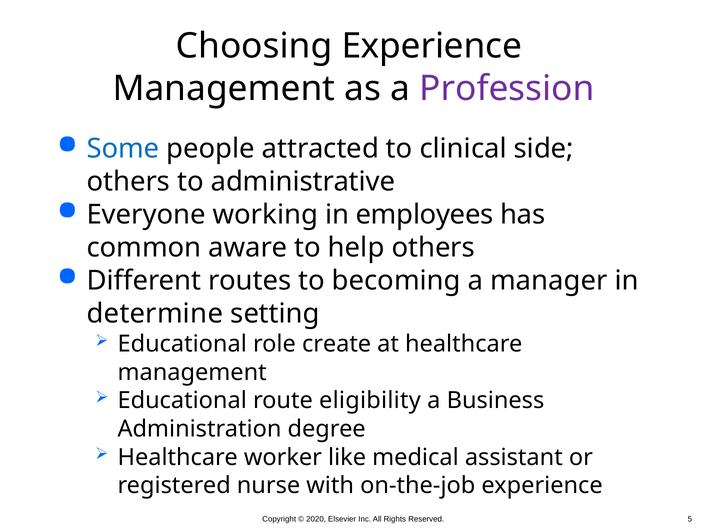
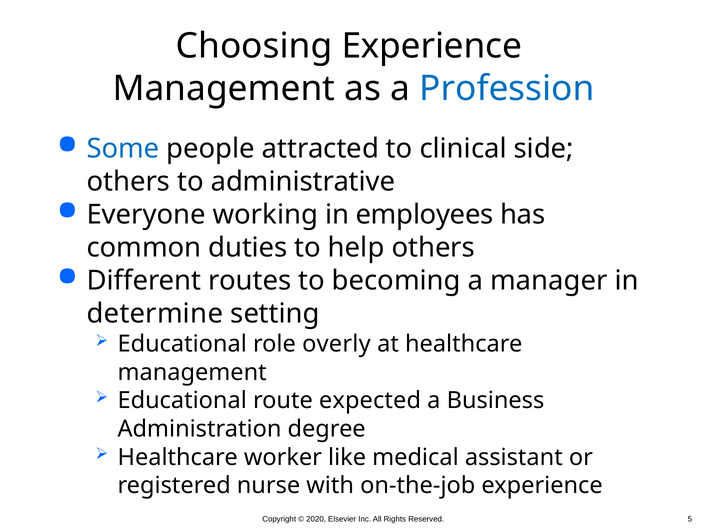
Profession colour: purple -> blue (507, 88)
aware: aware -> duties (248, 248)
create: create -> overly (336, 344)
eligibility: eligibility -> expected (370, 401)
